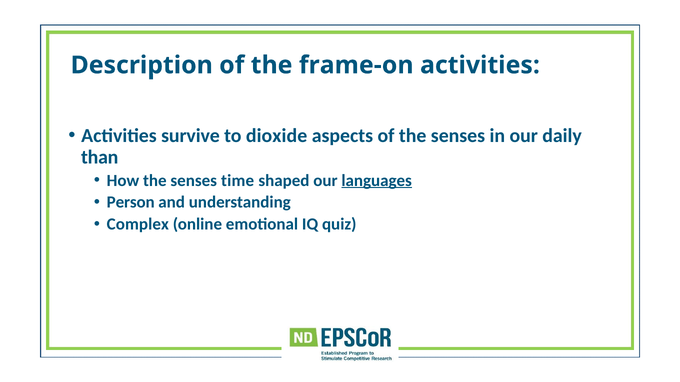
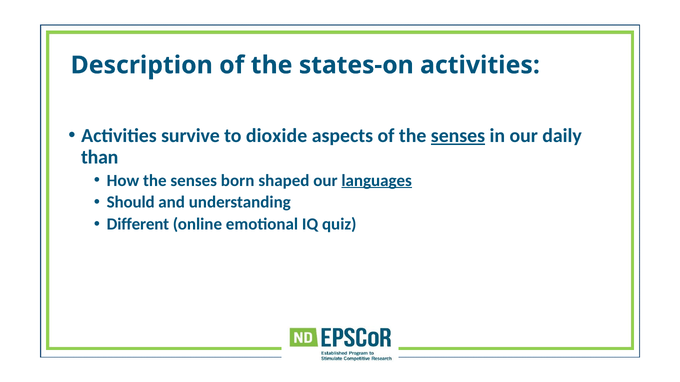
frame-on: frame-on -> states-on (356, 65)
senses underline: none -> present (458, 136)
time: time -> born (238, 181)
Person: Person -> Should (131, 203)
Complex: Complex -> Different (138, 224)
